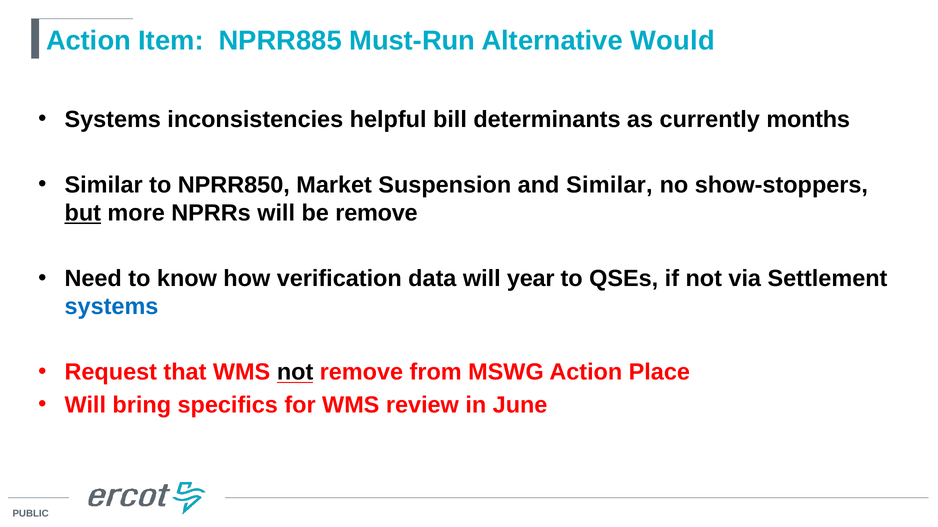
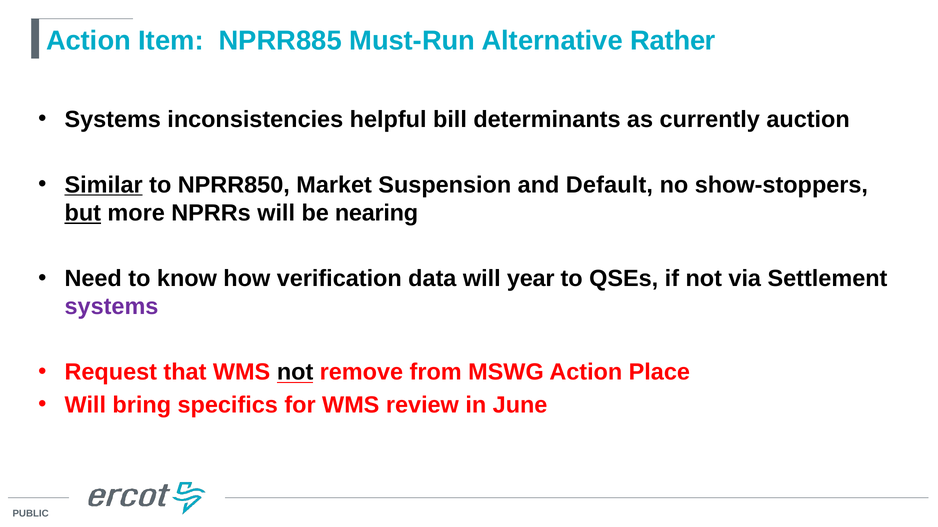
Would: Would -> Rather (673, 41)
months: months -> auction (808, 119)
Similar underline: none -> present (104, 185)
and Similar: Similar -> Default (609, 185)
be remove: remove -> nearing (377, 213)
systems colour: blue -> purple (111, 307)
